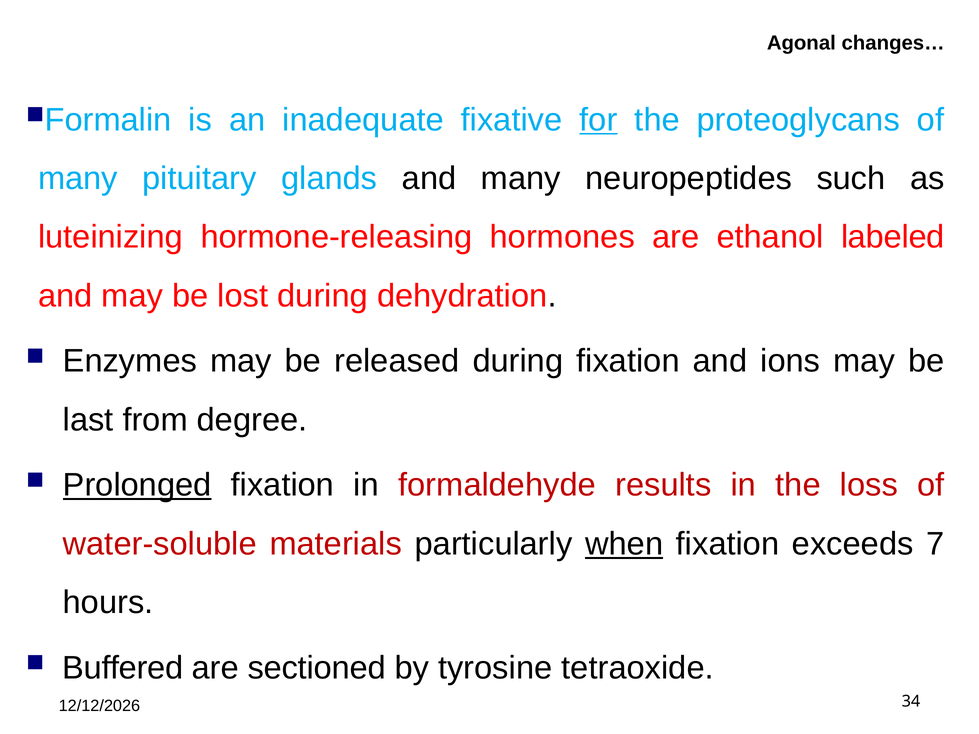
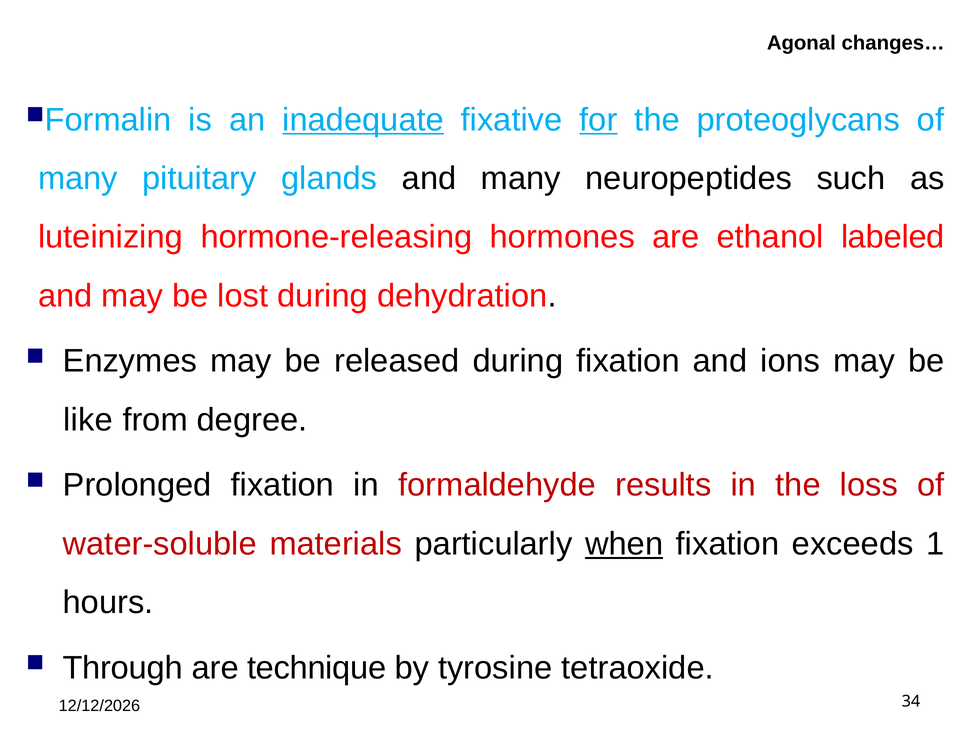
inadequate underline: none -> present (363, 120)
last: last -> like (88, 420)
Prolonged underline: present -> none (137, 485)
7: 7 -> 1 (935, 544)
Buffered: Buffered -> Through (123, 668)
sectioned: sectioned -> technique (317, 668)
